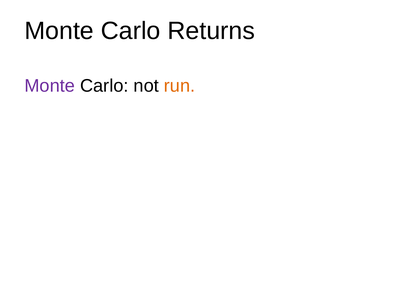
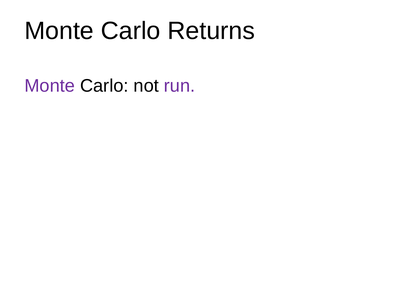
run colour: orange -> purple (180, 86)
